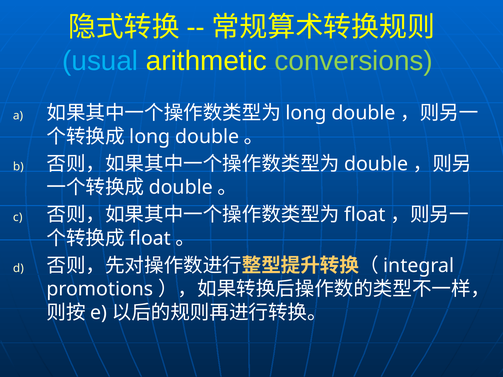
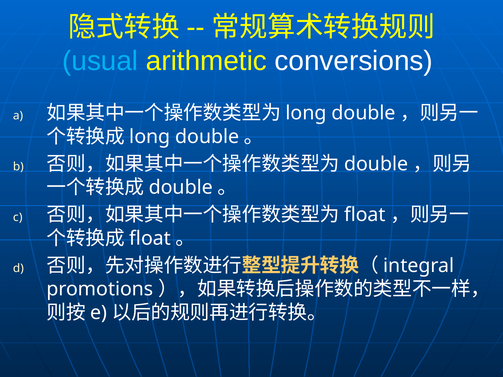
conversions colour: light green -> white (354, 61)
